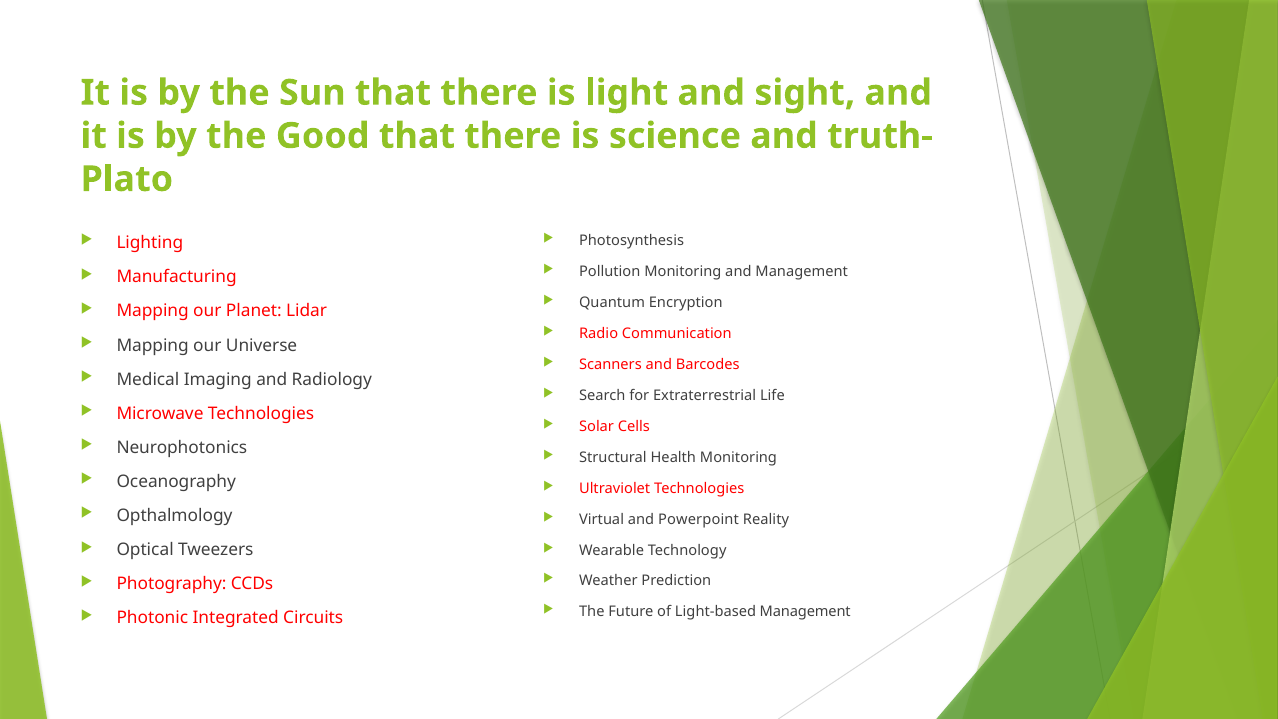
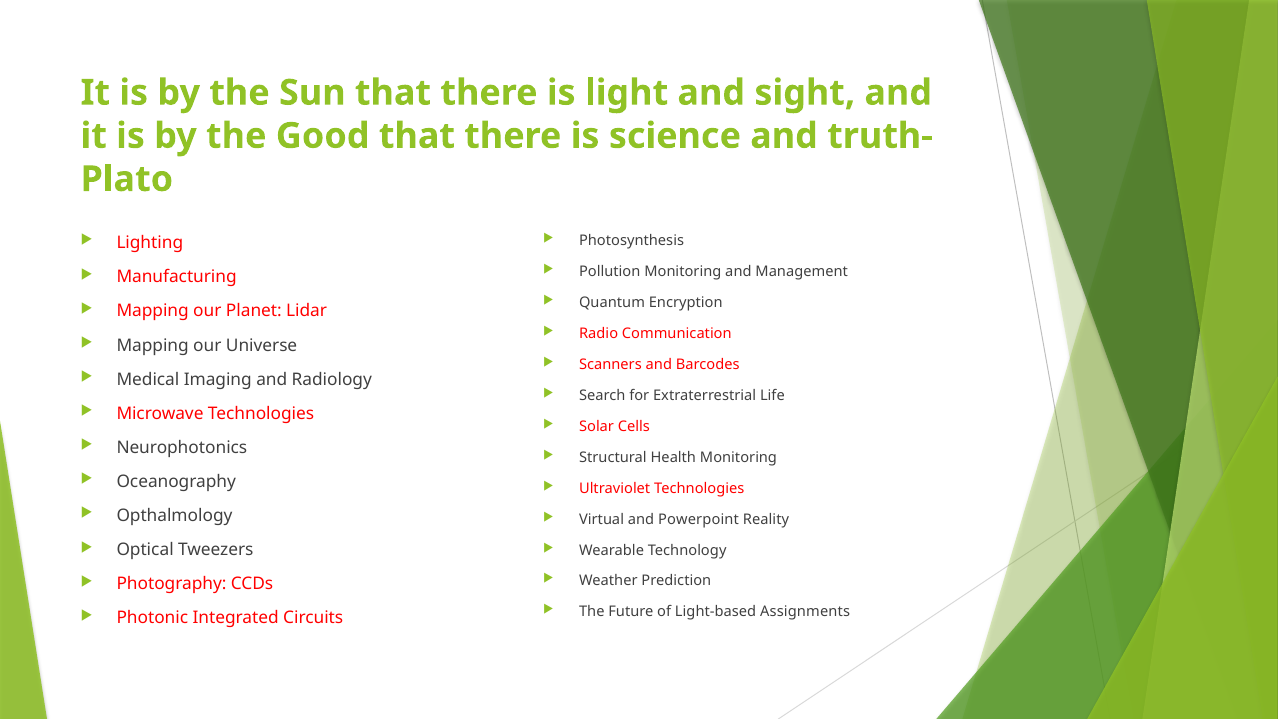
Light-based Management: Management -> Assignments (805, 612)
